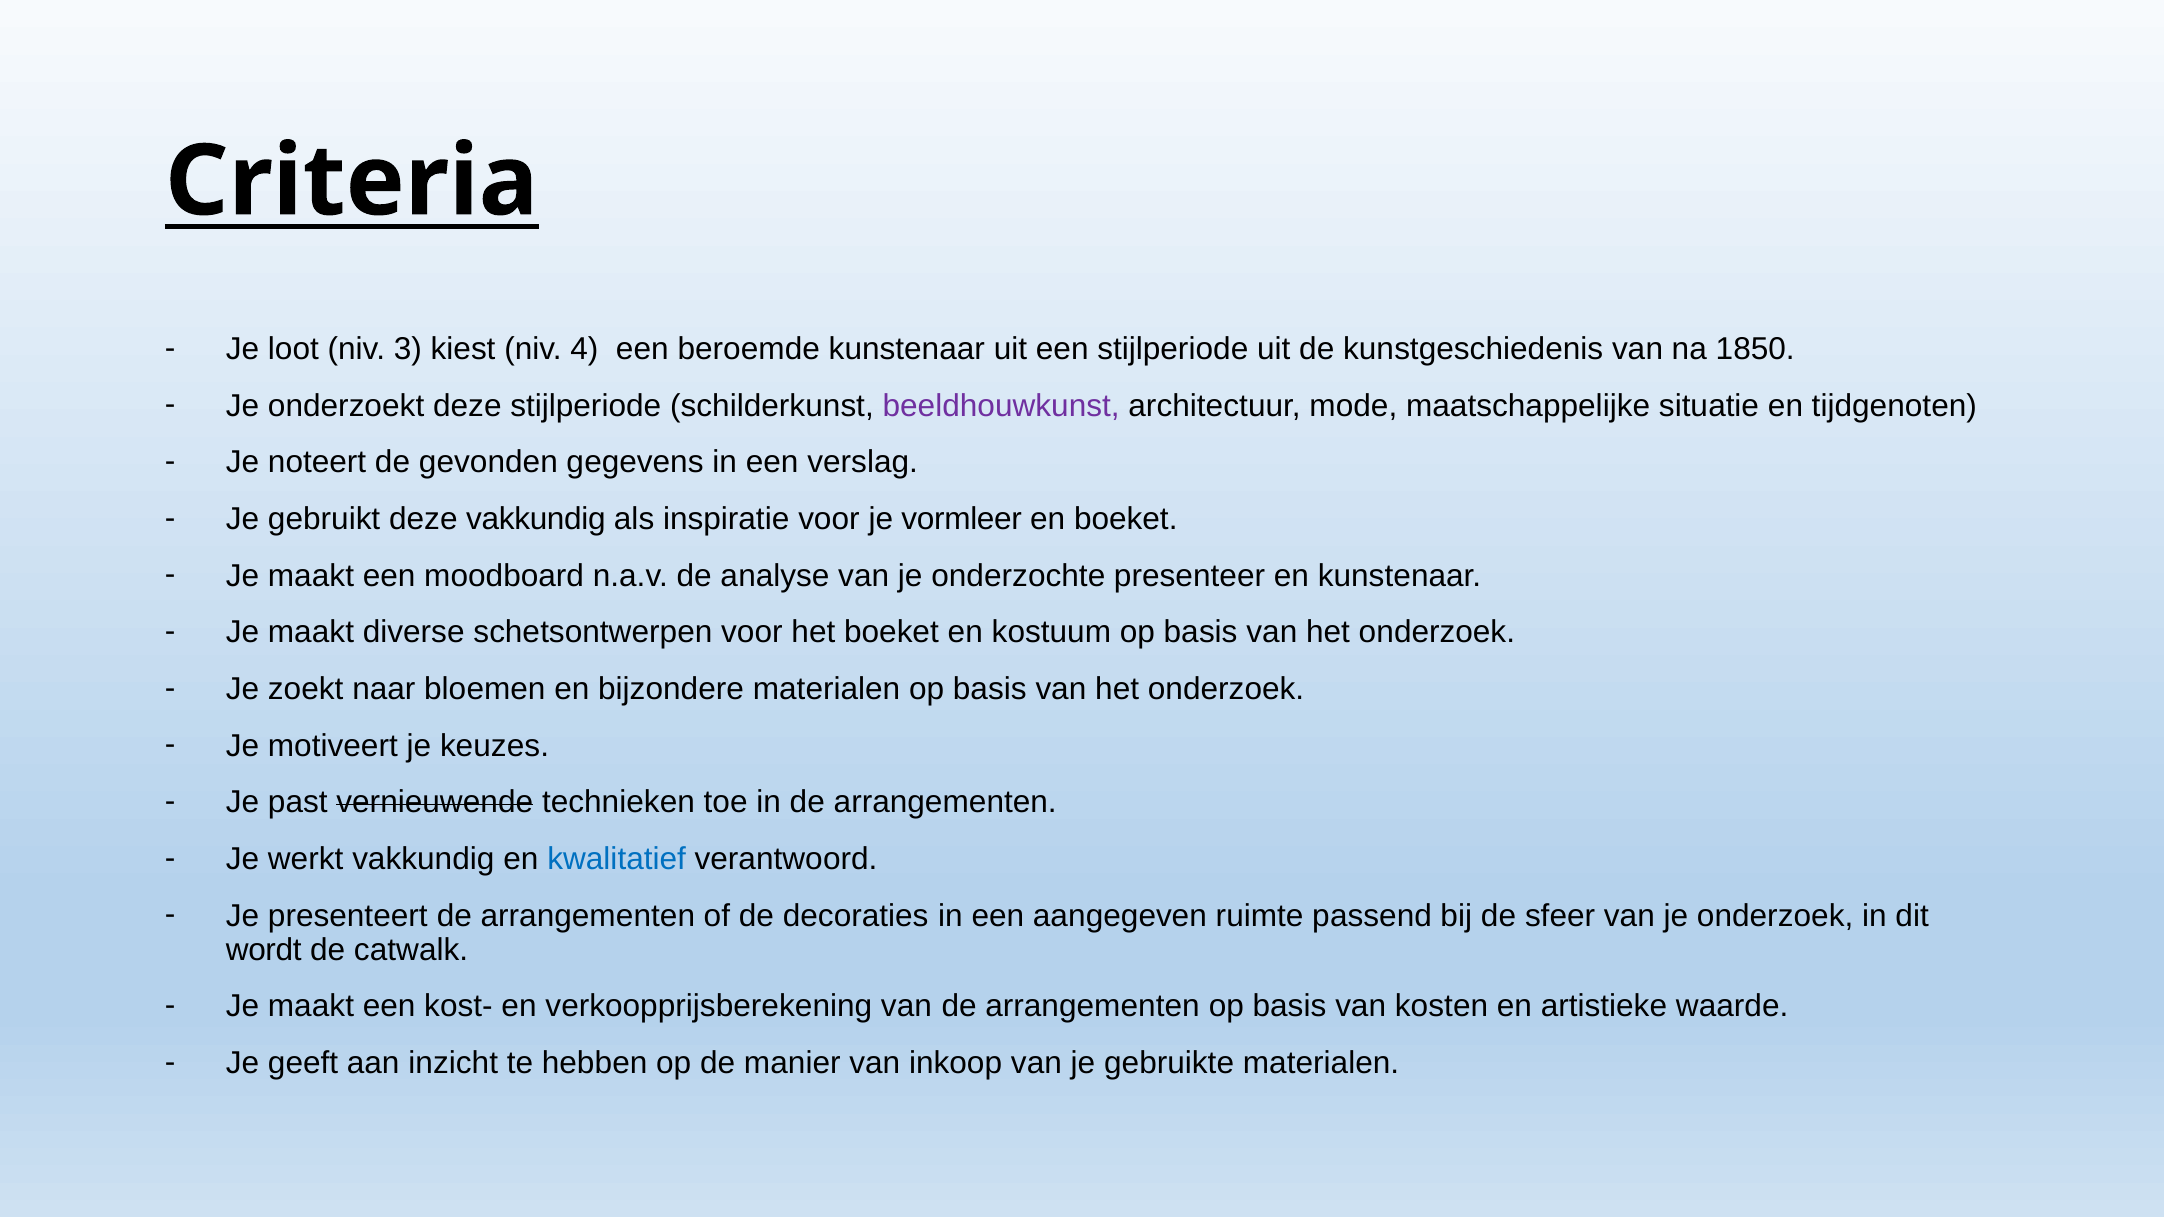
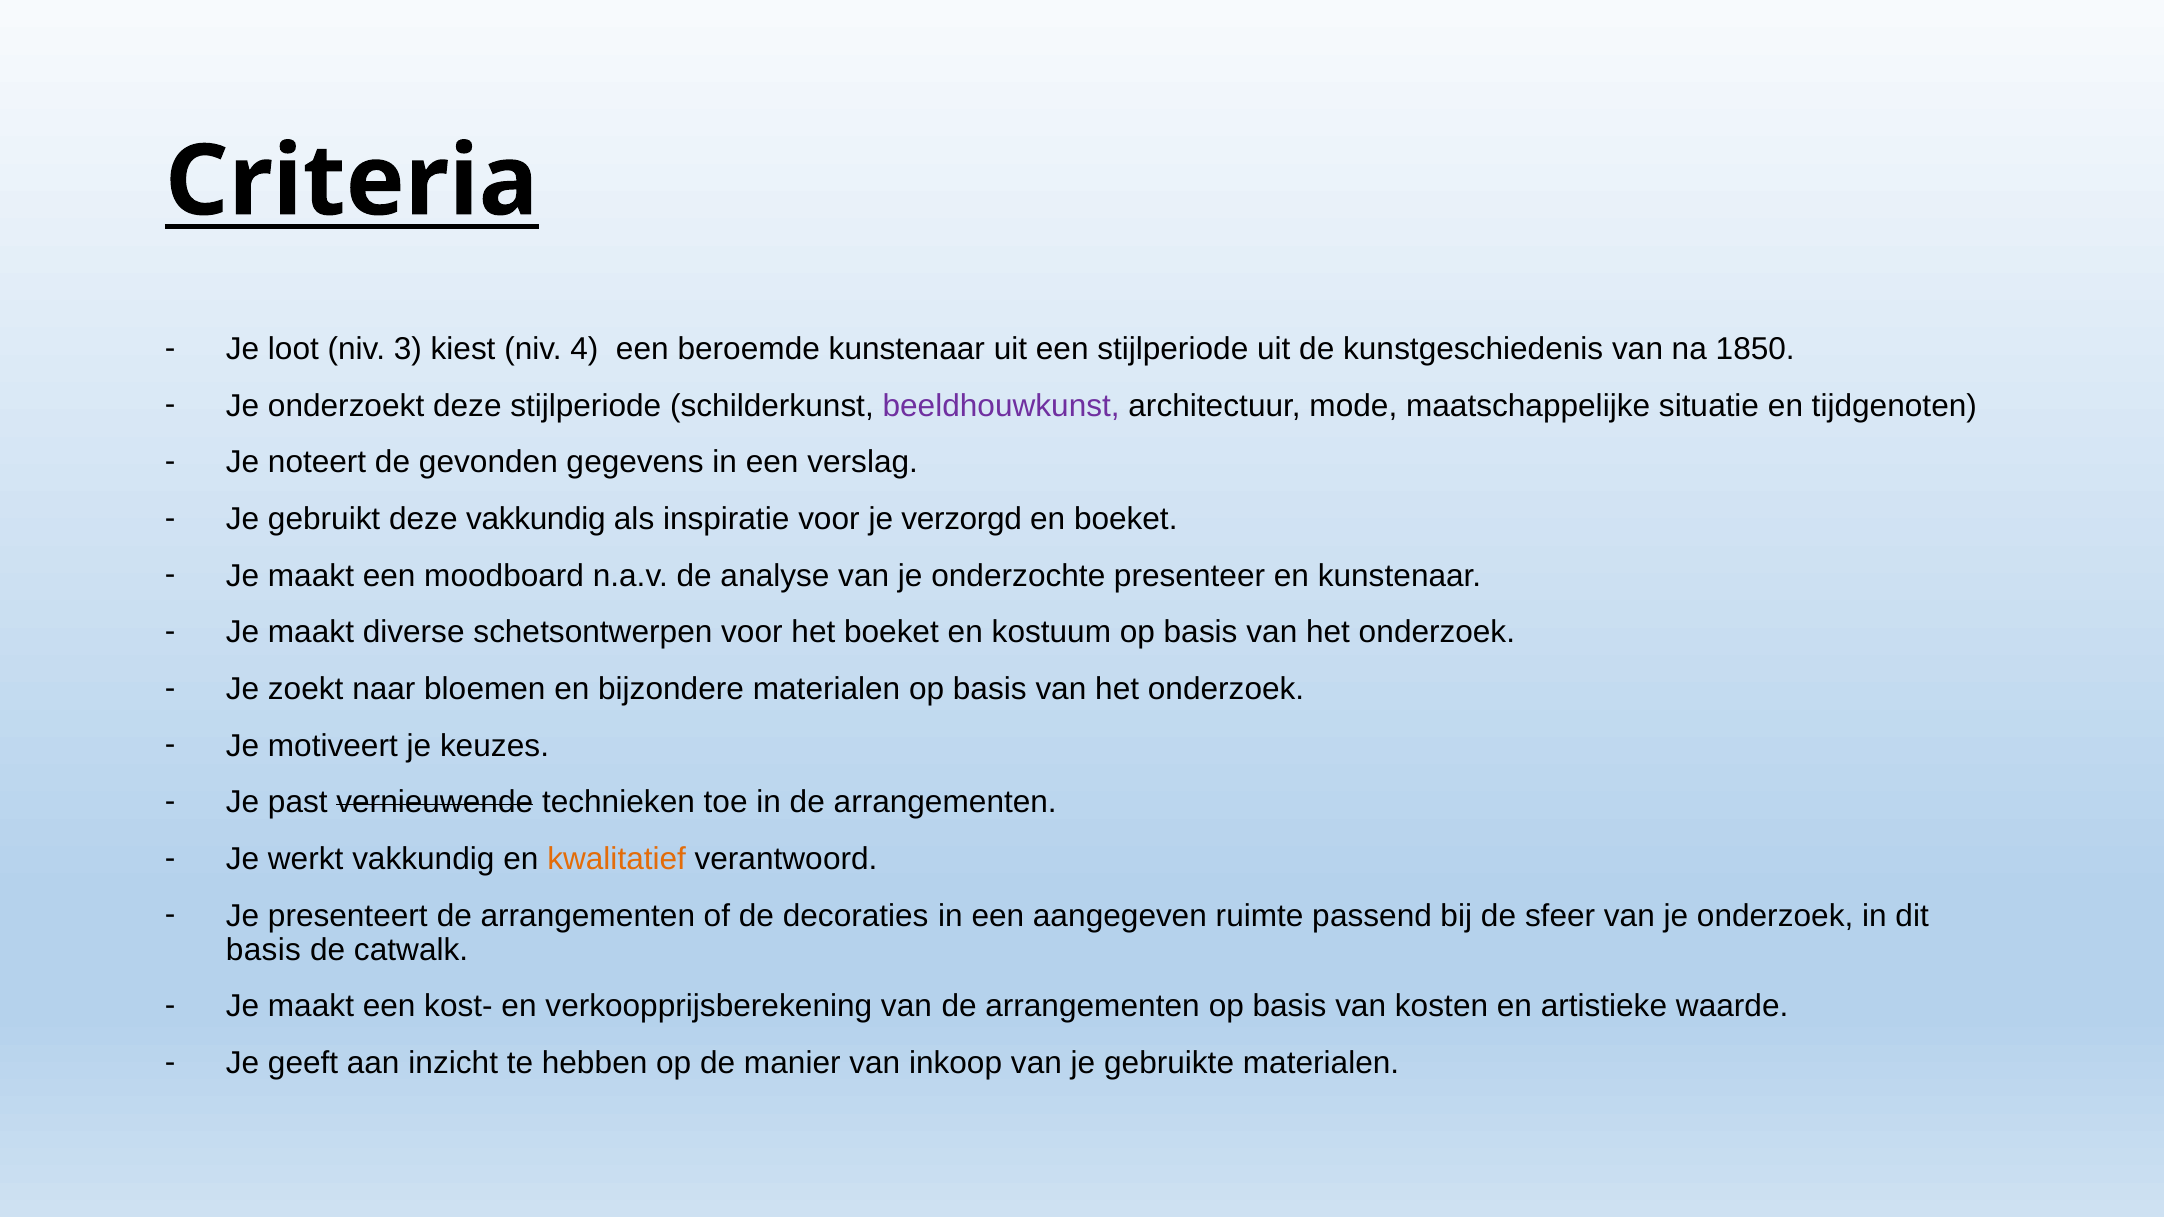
vormleer: vormleer -> verzorgd (962, 519)
kwalitatief colour: blue -> orange (617, 859)
wordt: wordt -> basis (263, 950)
